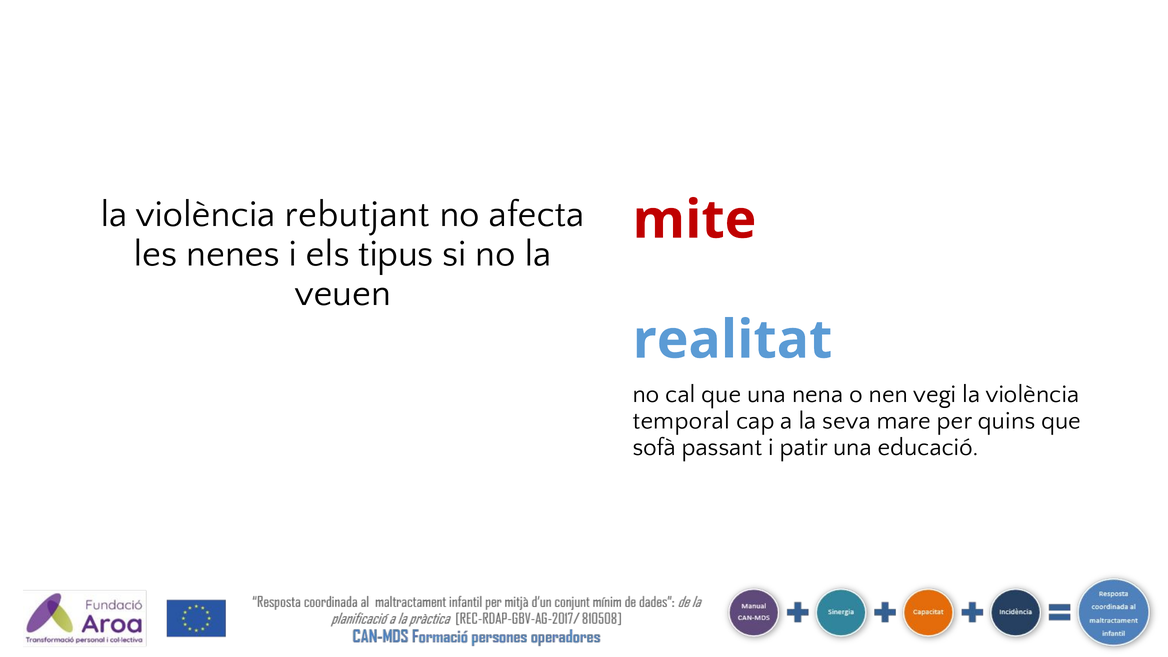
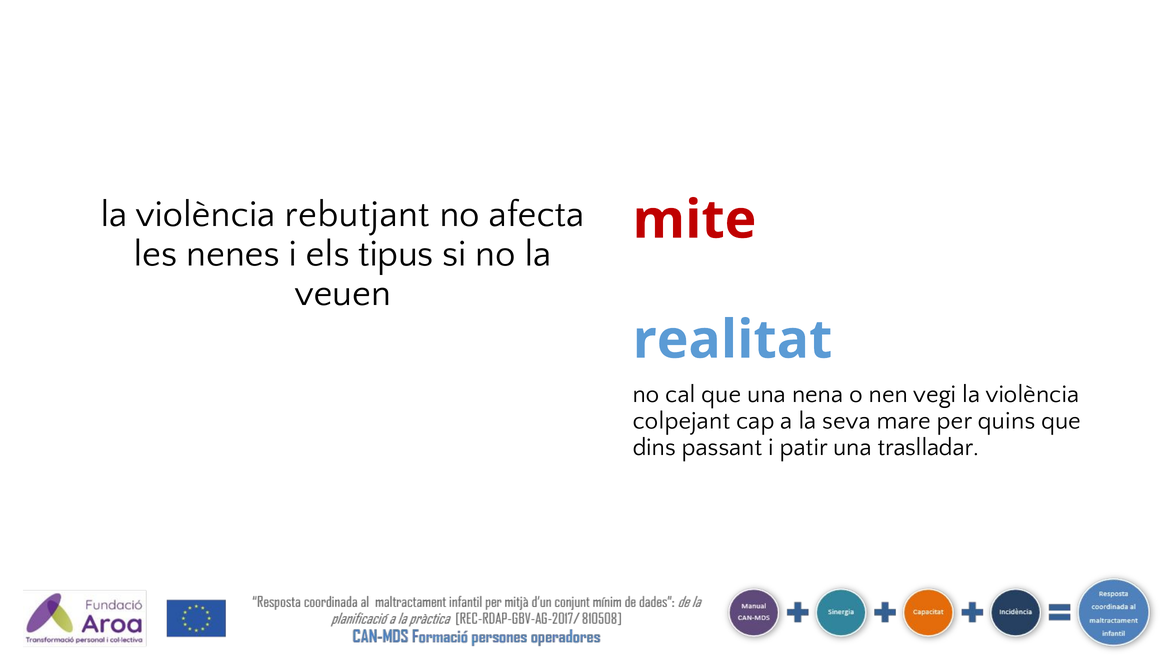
temporal: temporal -> colpejant (681, 421)
sofà: sofà -> dins (654, 447)
educació: educació -> traslladar (928, 447)
